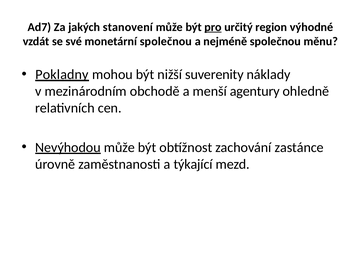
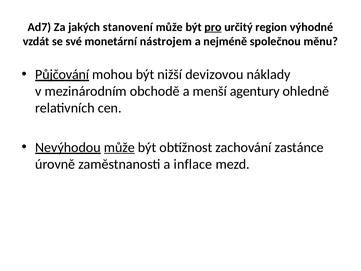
monetární společnou: společnou -> nástrojem (166, 41)
Pokladny: Pokladny -> Půjčování (62, 74)
suverenity: suverenity -> devizovou (214, 74)
může underline: none -> present (119, 147)
týkající: týkající -> inflace (193, 164)
